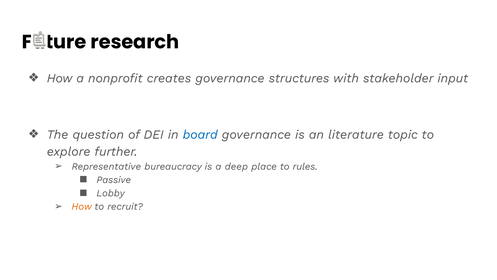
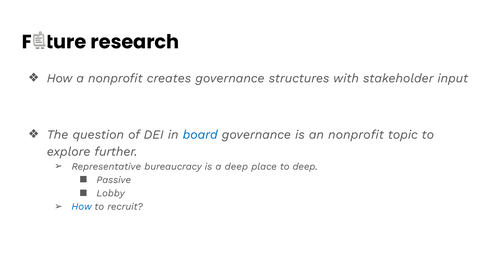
an literature: literature -> nonprofit (356, 135)
to rules: rules -> deep (305, 166)
How colour: orange -> blue (82, 206)
